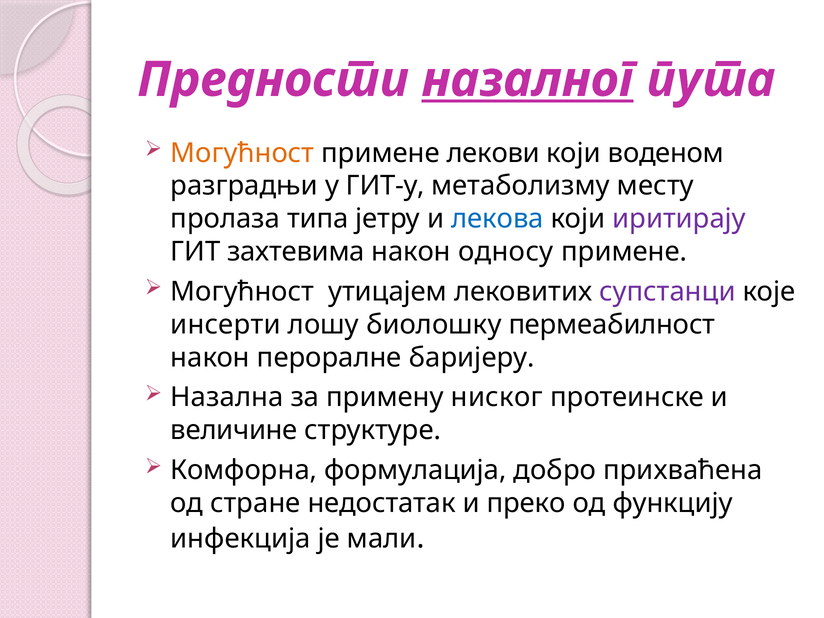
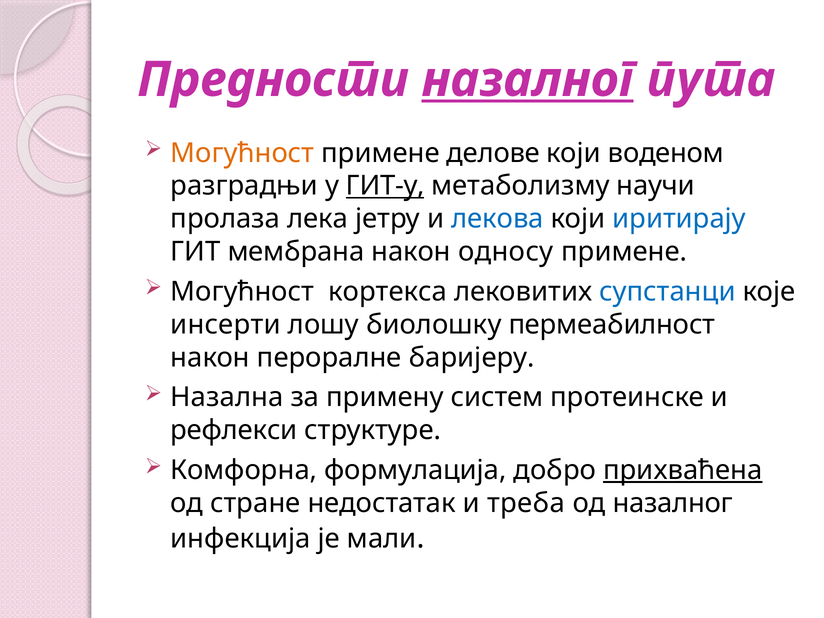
лекови: лекови -> делове (493, 153)
ГИТ-у underline: none -> present (385, 186)
месту: месту -> научи (656, 186)
типа: типа -> лека (318, 219)
иритирају colour: purple -> blue (679, 219)
захтевима: захтевима -> мембрана (296, 252)
утицајем: утицајем -> кортекса (388, 292)
супстанци colour: purple -> blue (667, 292)
ниског: ниског -> систем (497, 397)
величине: величине -> рефлекси (234, 430)
прихваћена underline: none -> present (683, 470)
преко: преко -> треба (526, 503)
од функцију: функцију -> назалног (673, 503)
